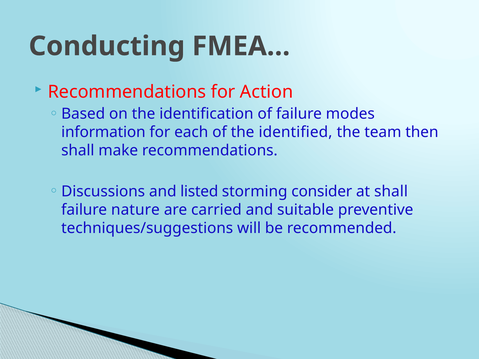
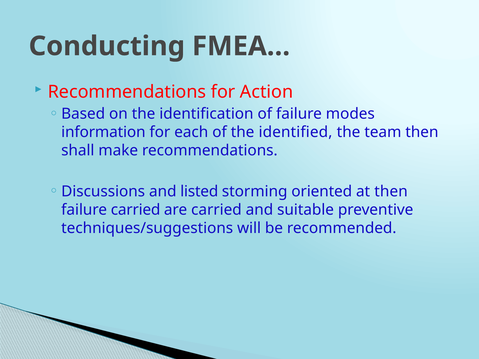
consider: consider -> oriented (322, 192)
at shall: shall -> then (391, 192)
failure nature: nature -> carried (136, 210)
